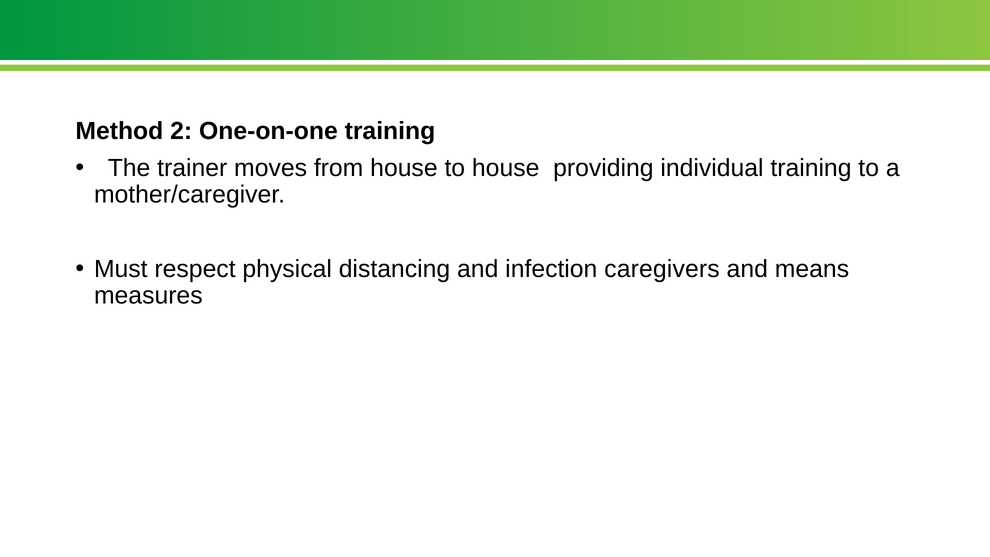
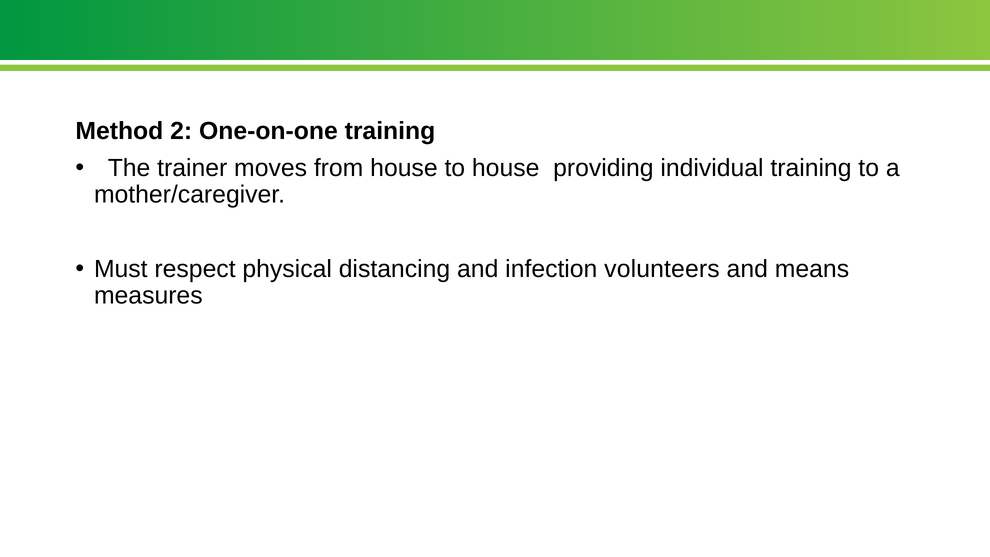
caregivers: caregivers -> volunteers (662, 269)
